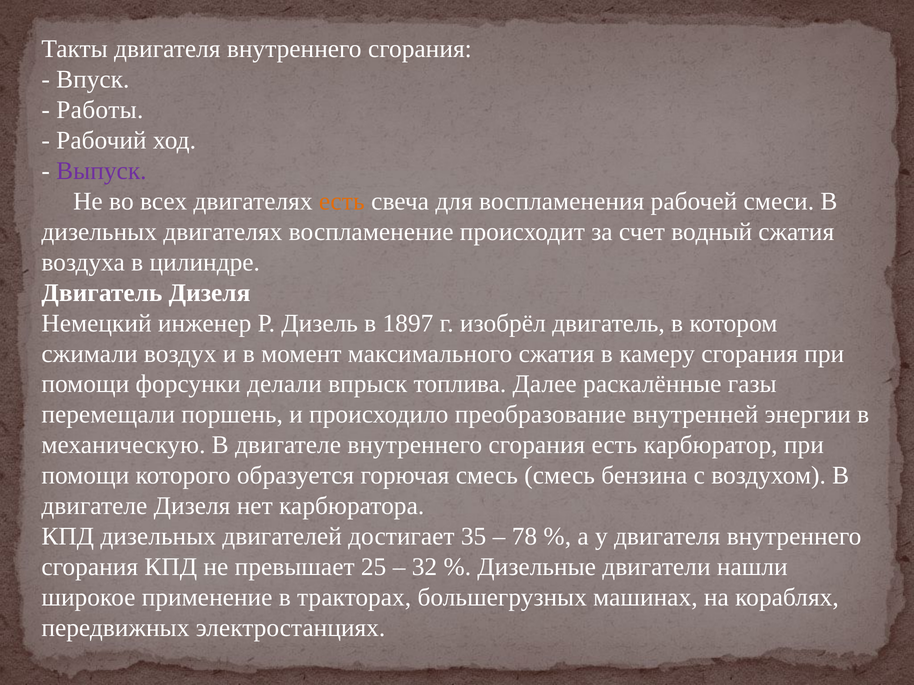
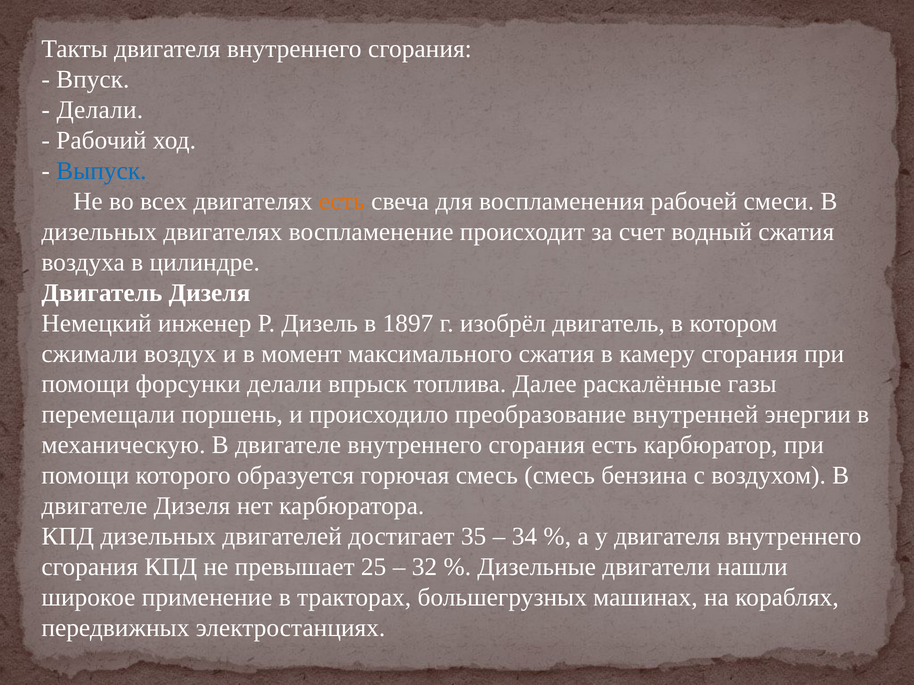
Работы: Работы -> Делали (100, 110)
Выпуск colour: purple -> blue (101, 171)
78: 78 -> 34 (524, 537)
